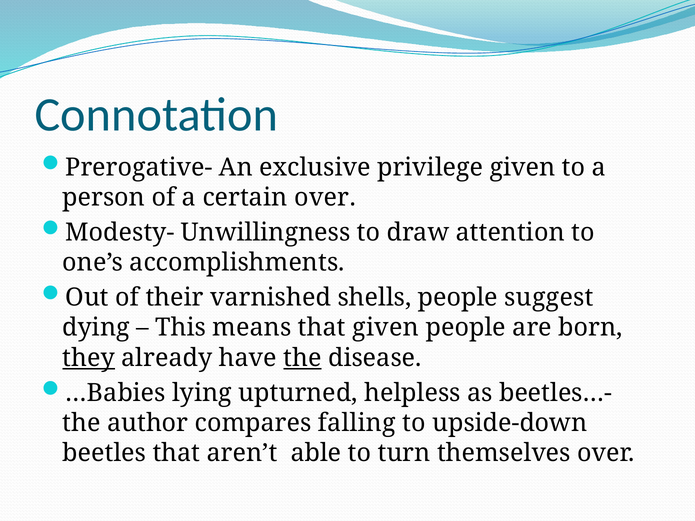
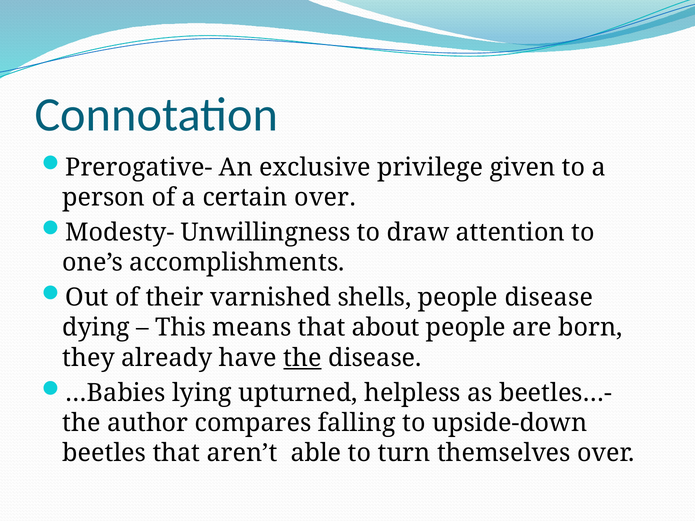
people suggest: suggest -> disease (549, 298)
that given: given -> about (386, 328)
they underline: present -> none (89, 358)
